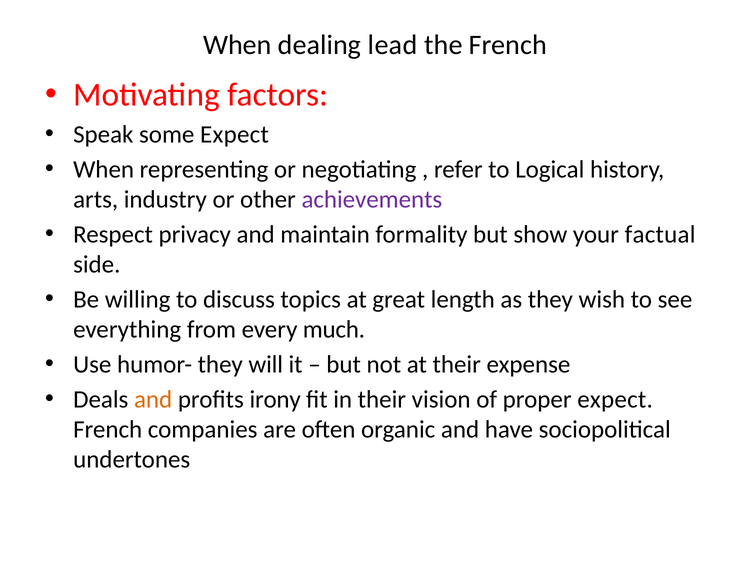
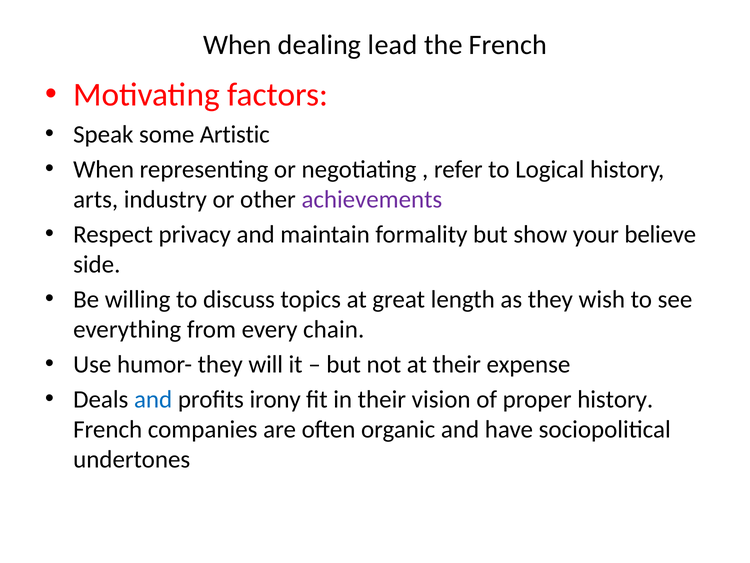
some Expect: Expect -> Artistic (235, 134)
factual: factual -> believe (660, 234)
much: much -> chain (334, 329)
and colour: orange -> blue (153, 399)
proper expect: expect -> history (615, 399)
